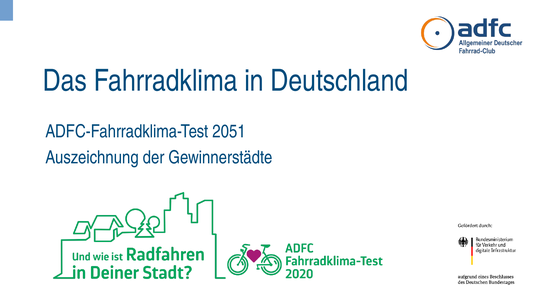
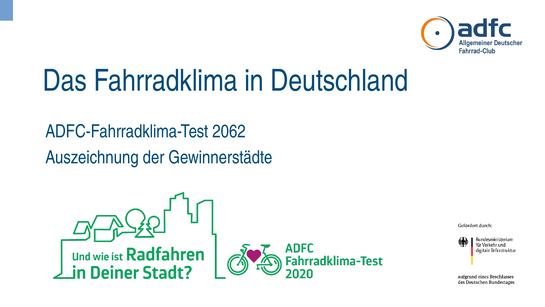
2051: 2051 -> 2062 (229, 131)
